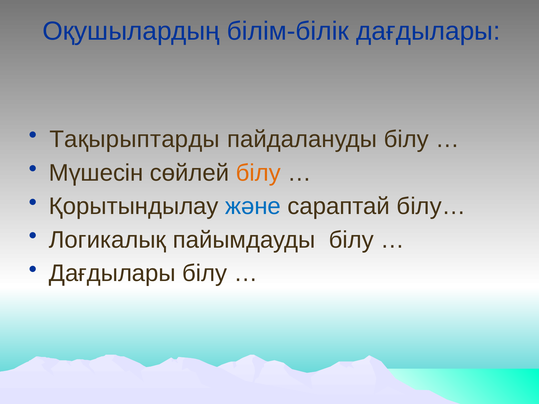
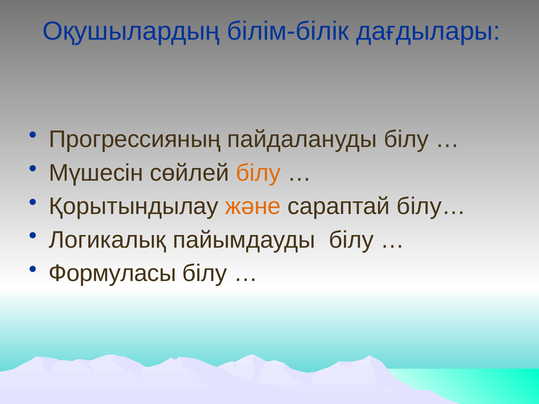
Тақырыптарды: Тақырыптарды -> Прогрессияның (135, 139)
және colour: blue -> orange (253, 206)
Дағдылары: Дағдылары -> Формуласы (112, 274)
